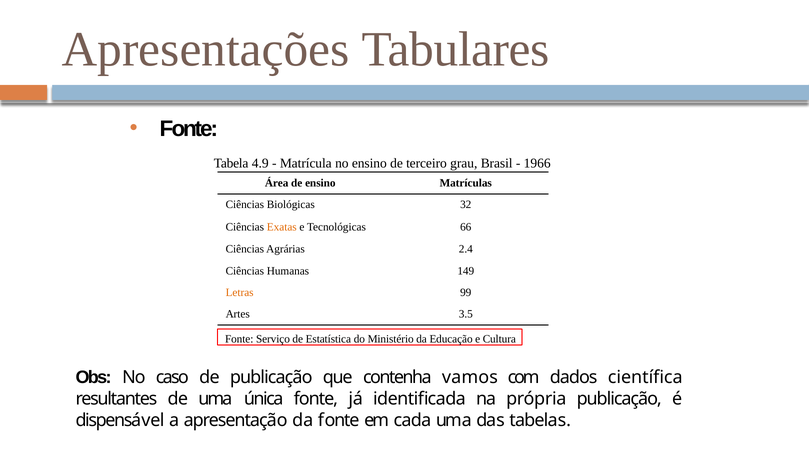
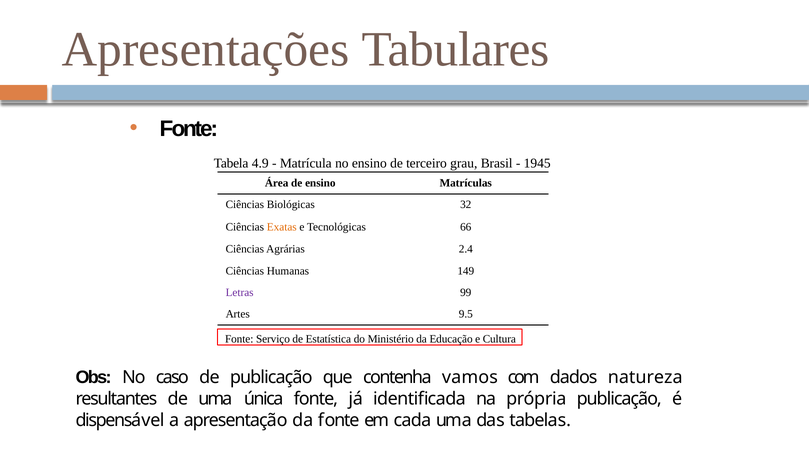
1966: 1966 -> 1945 (537, 163)
Letras colour: orange -> purple (240, 293)
3.5: 3.5 -> 9.5 (466, 314)
científica: científica -> natureza (645, 377)
